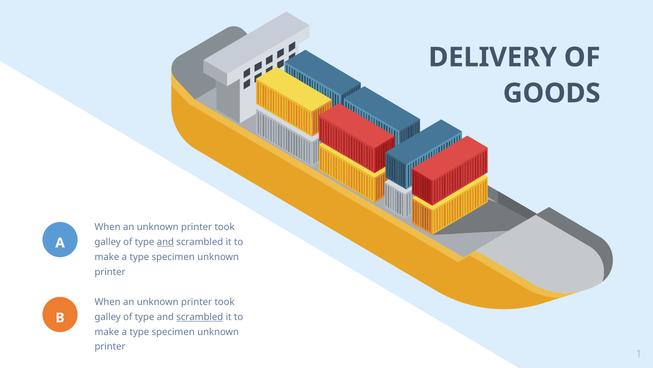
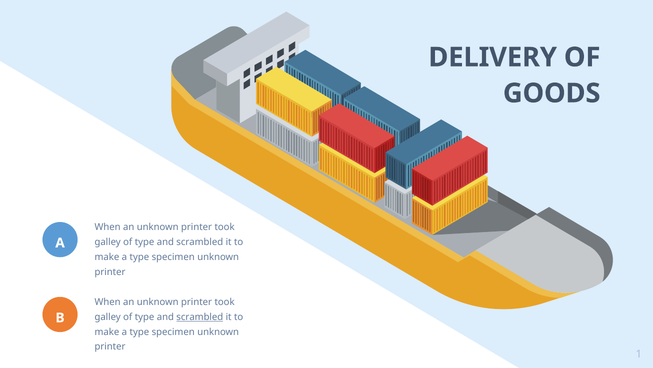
and underline: present -> none (165, 242)
